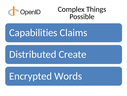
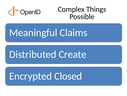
Capabilities: Capabilities -> Meaningful (33, 32)
Words: Words -> Closed (68, 76)
